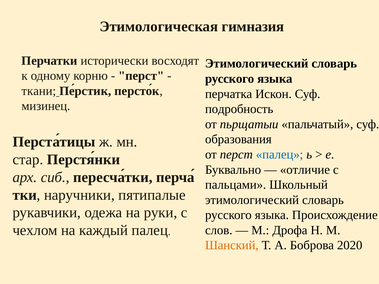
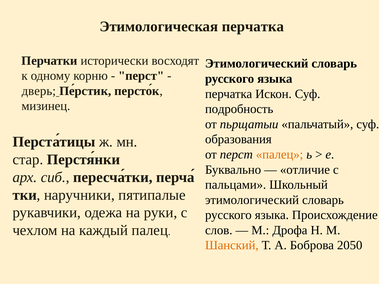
Этимологическая гимназия: гимназия -> перчатка (253, 27)
ткани: ткани -> дверь (39, 91)
палец colour: blue -> orange (280, 155)
2020: 2020 -> 2050 (350, 246)
